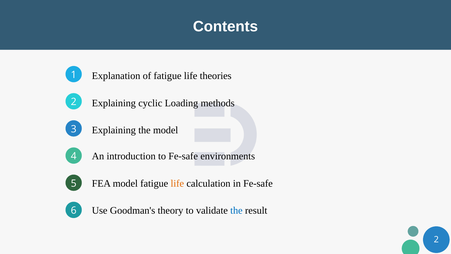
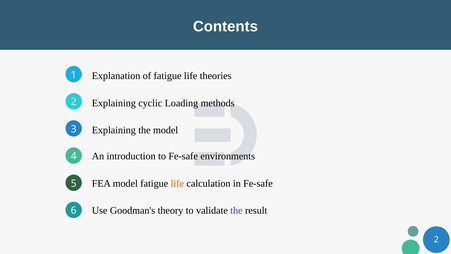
the colour: blue -> purple (236, 210)
